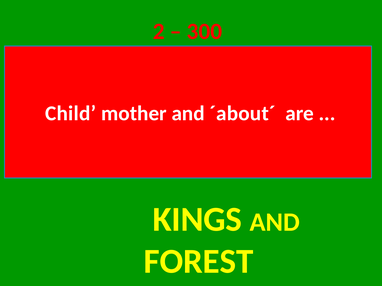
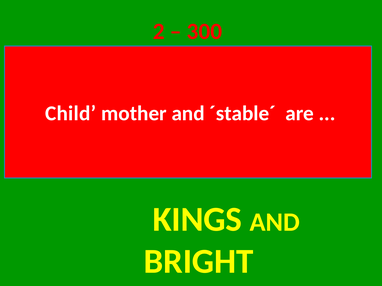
´about´: ´about´ -> ´stable´ (243, 114)
FOREST: FOREST -> BRIGHT (199, 262)
